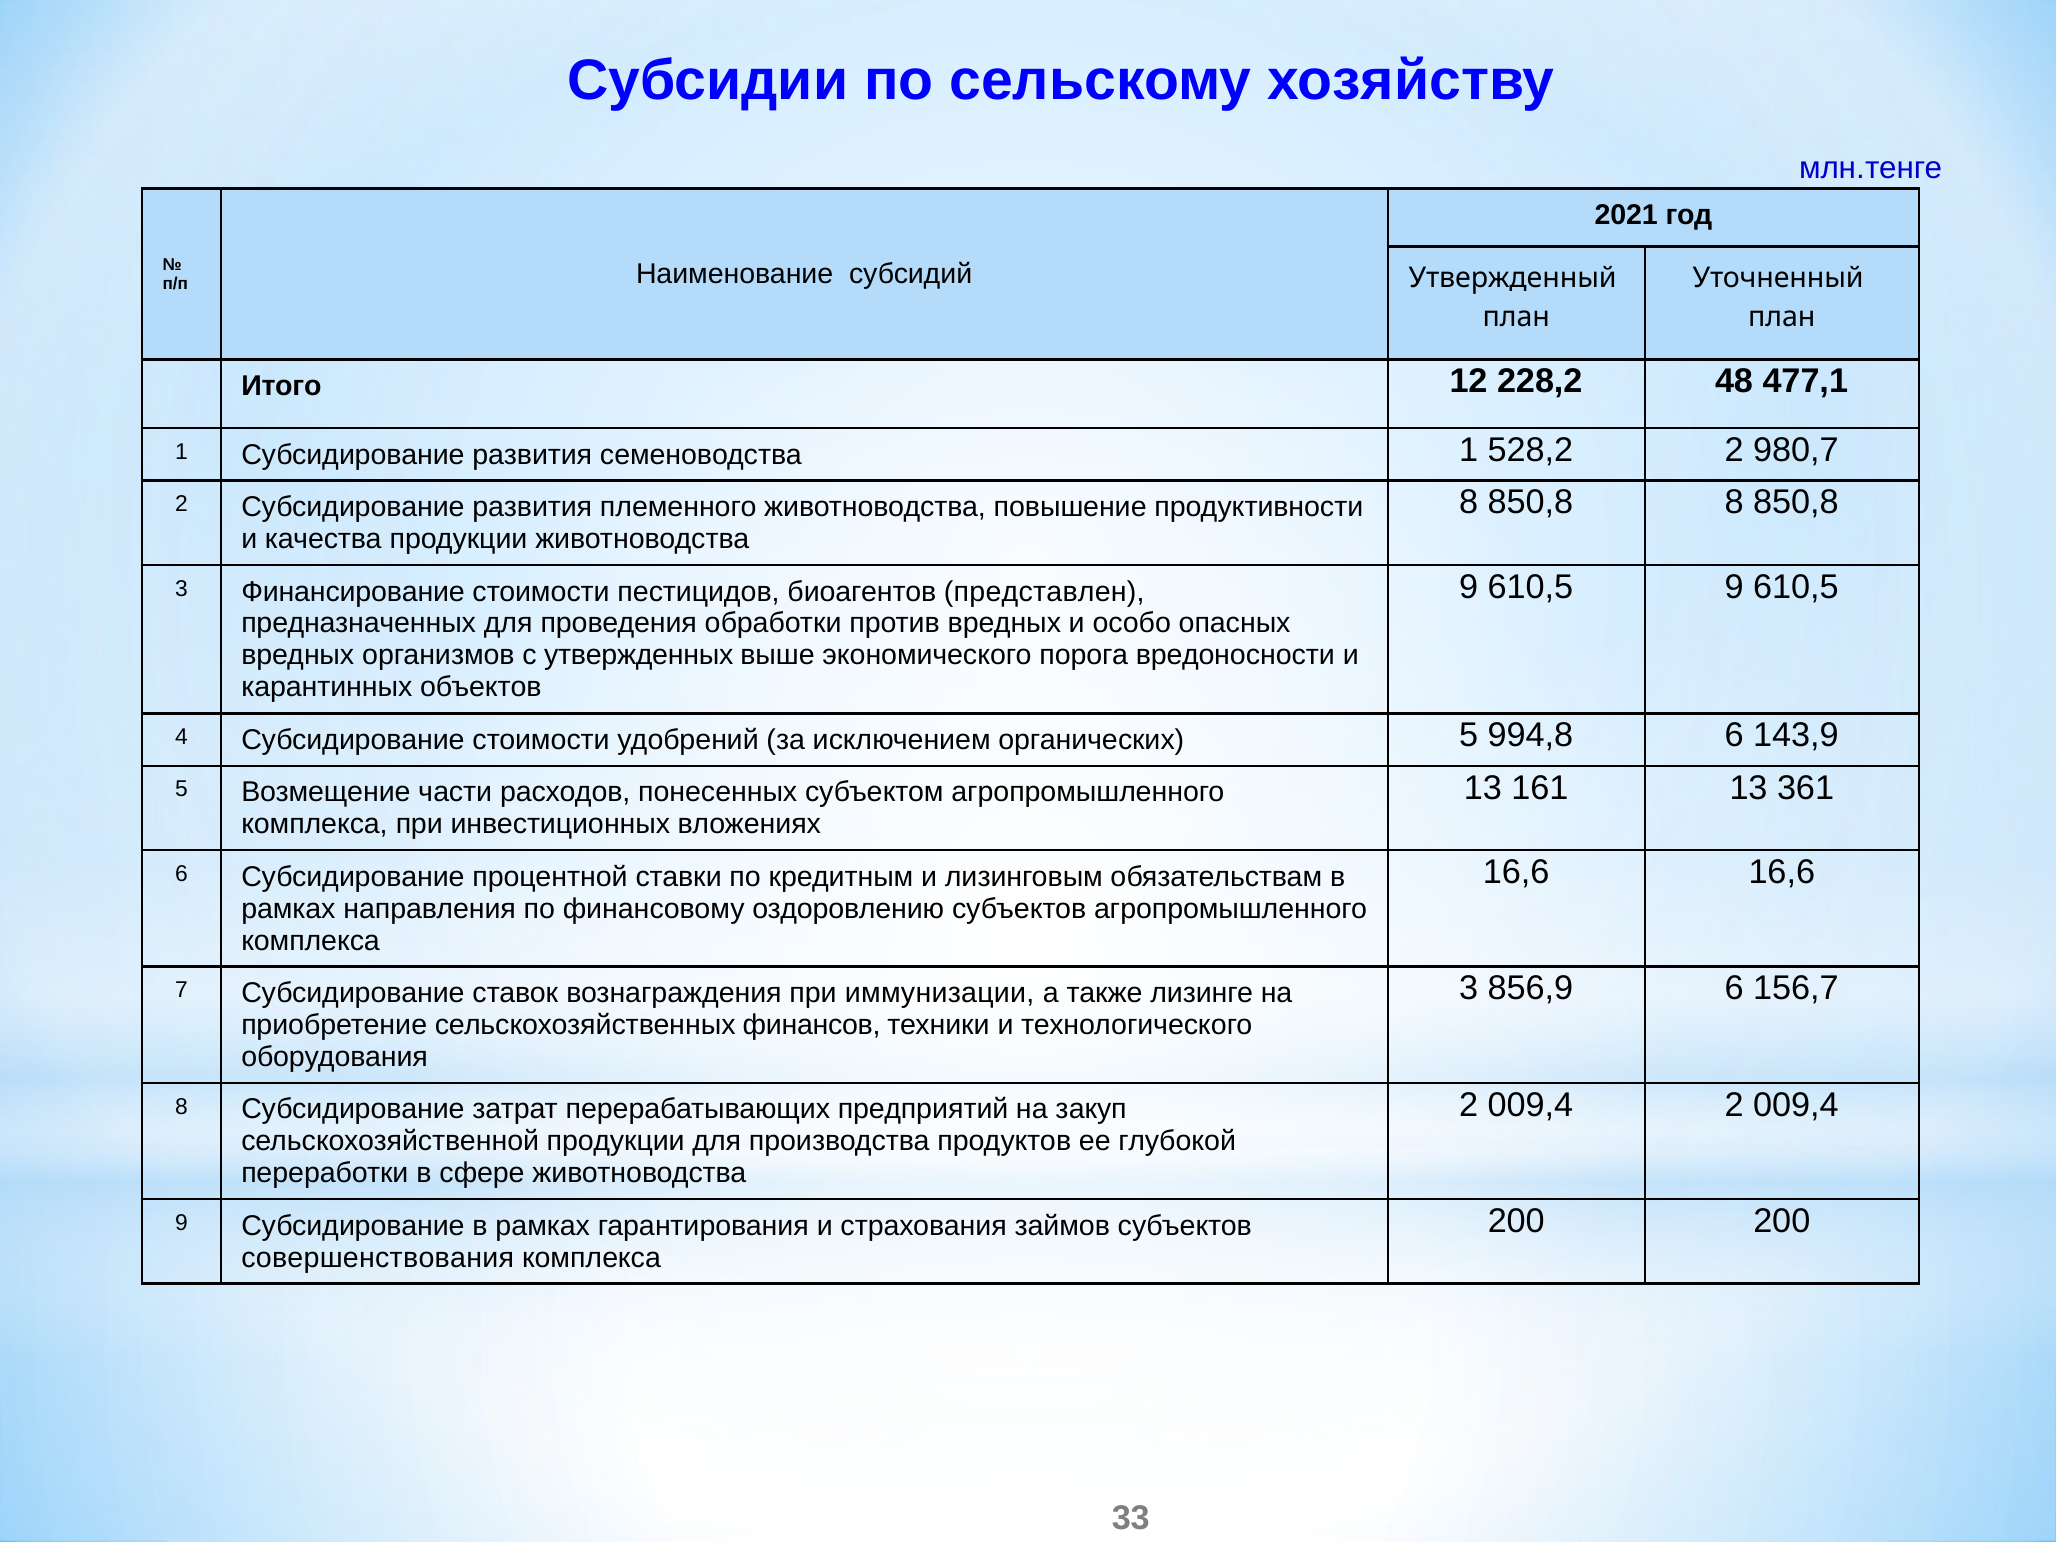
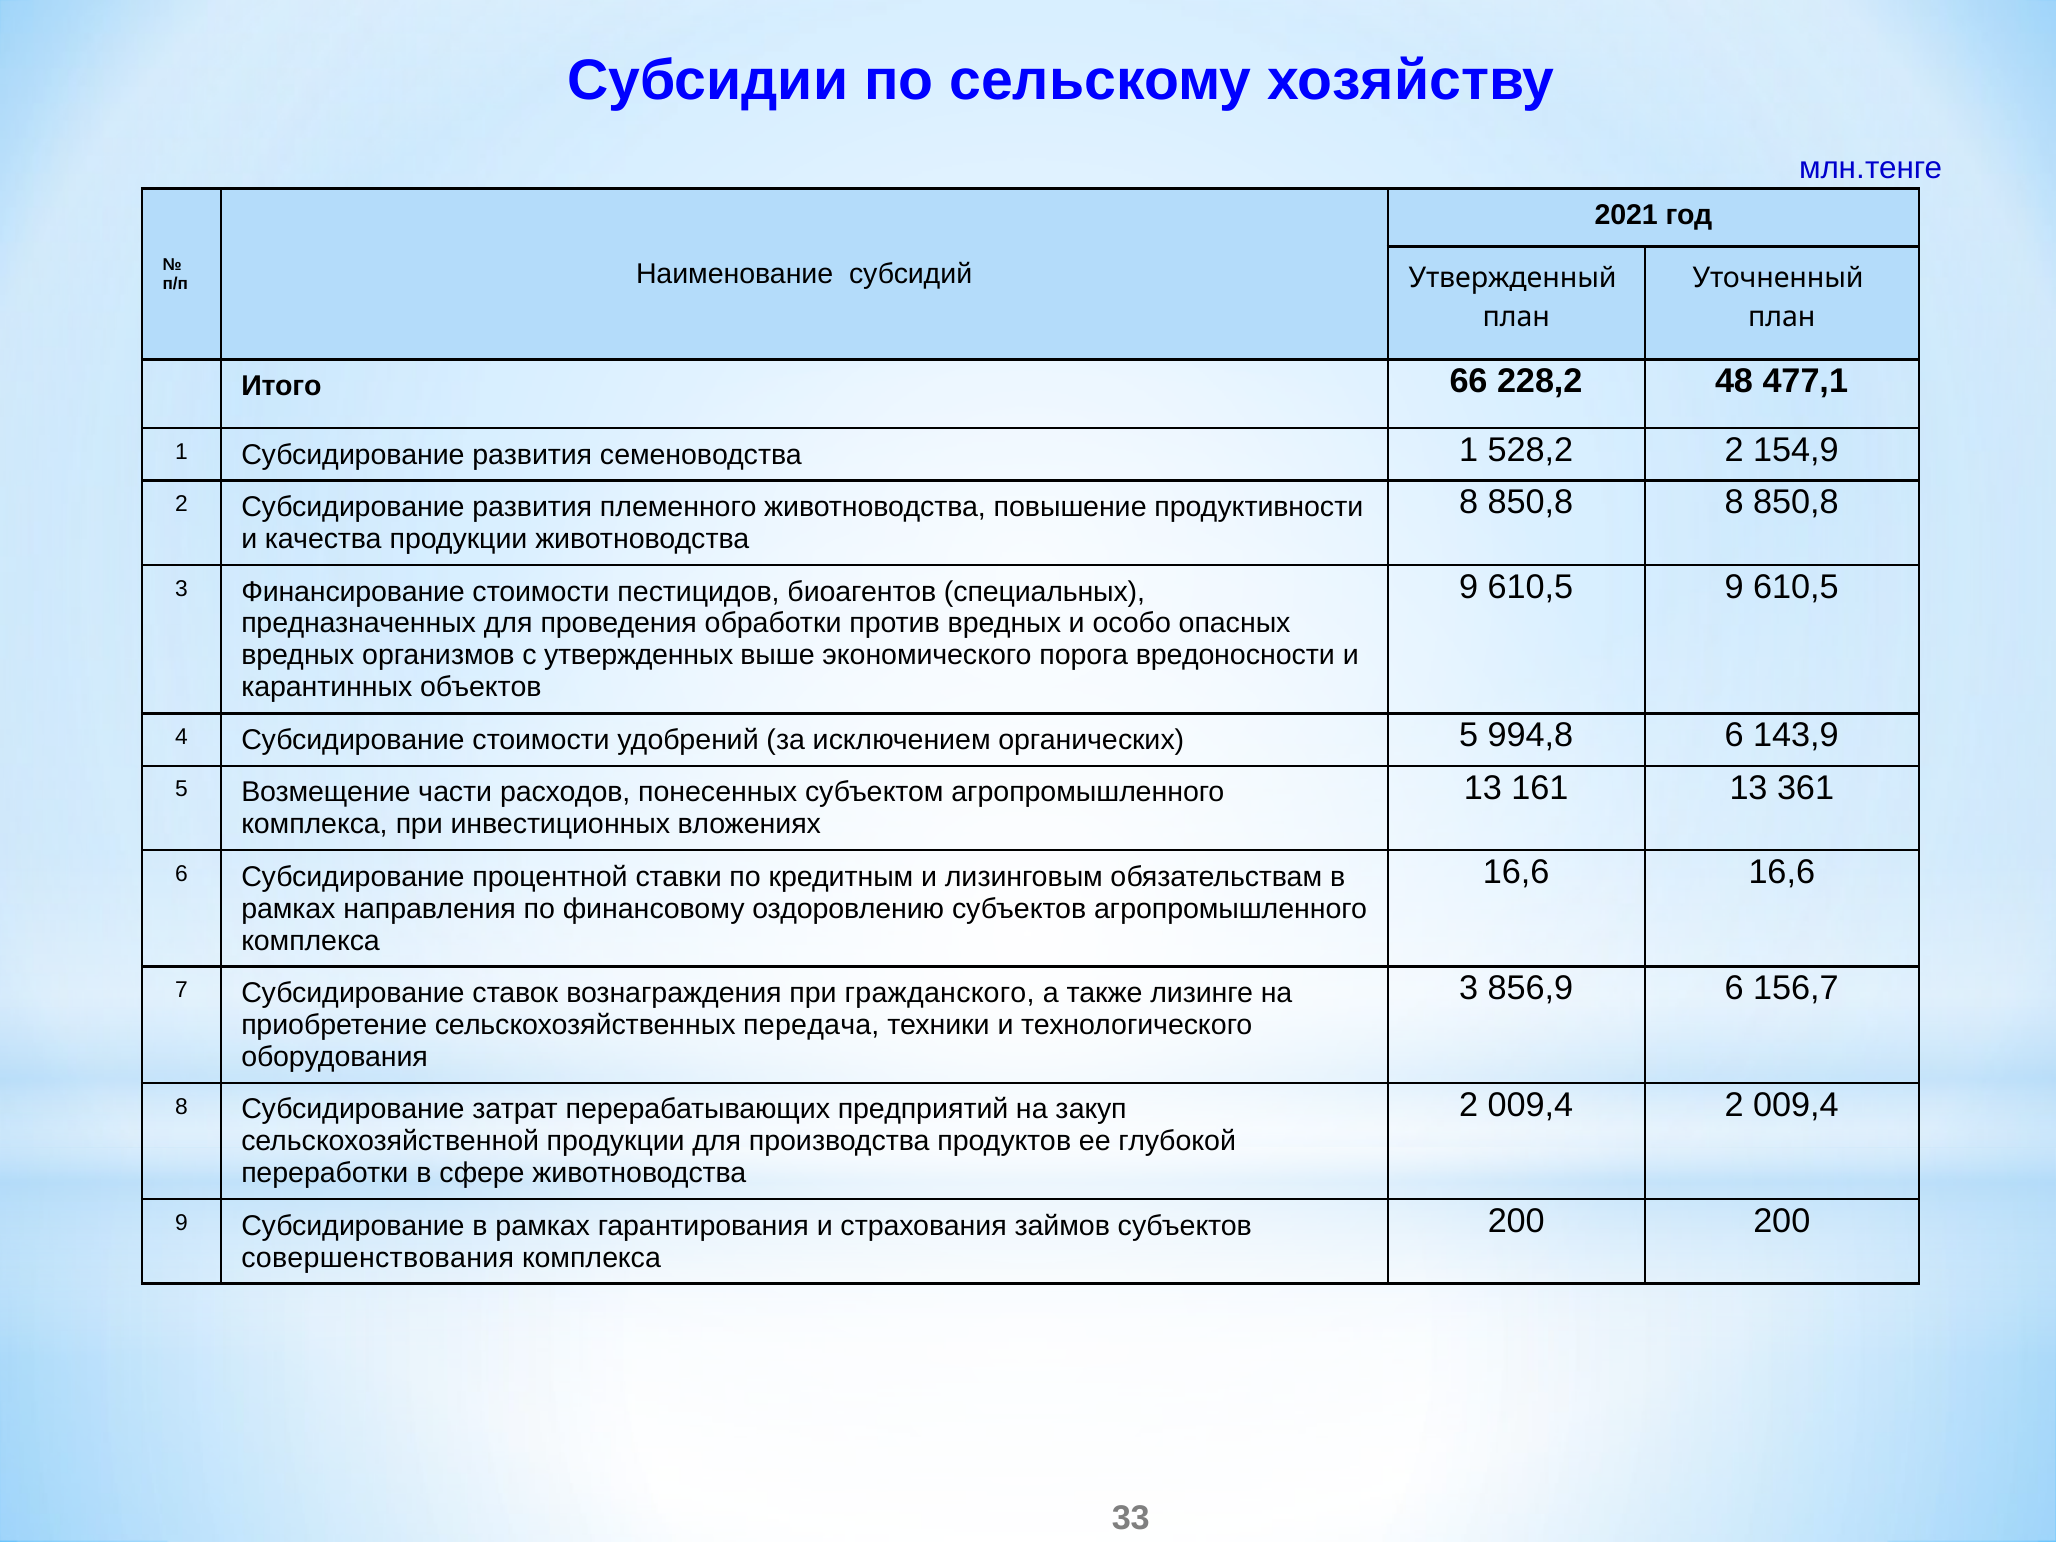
12: 12 -> 66 (1469, 382)
980,7: 980,7 -> 154,9 (1796, 450)
представлен: представлен -> специальных (1045, 592)
иммунизации: иммунизации -> гражданского (940, 993)
финансов: финансов -> передача (811, 1025)
